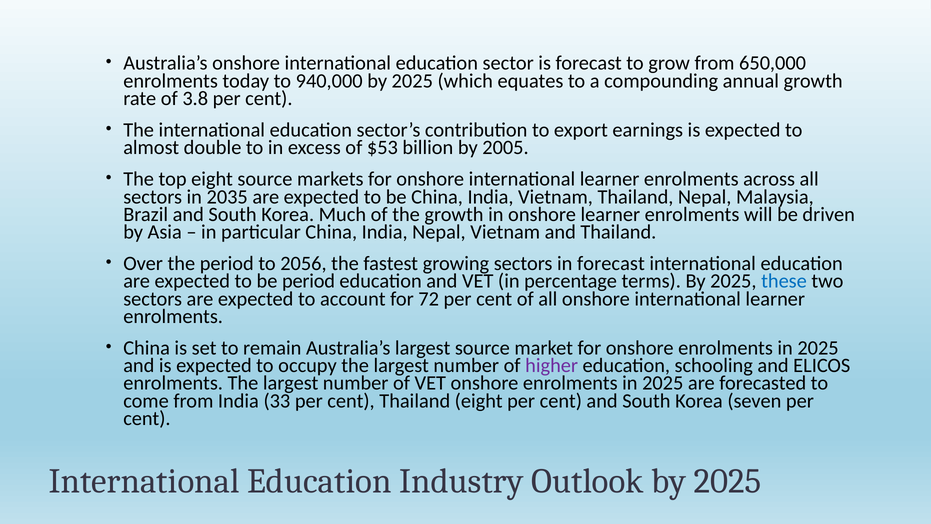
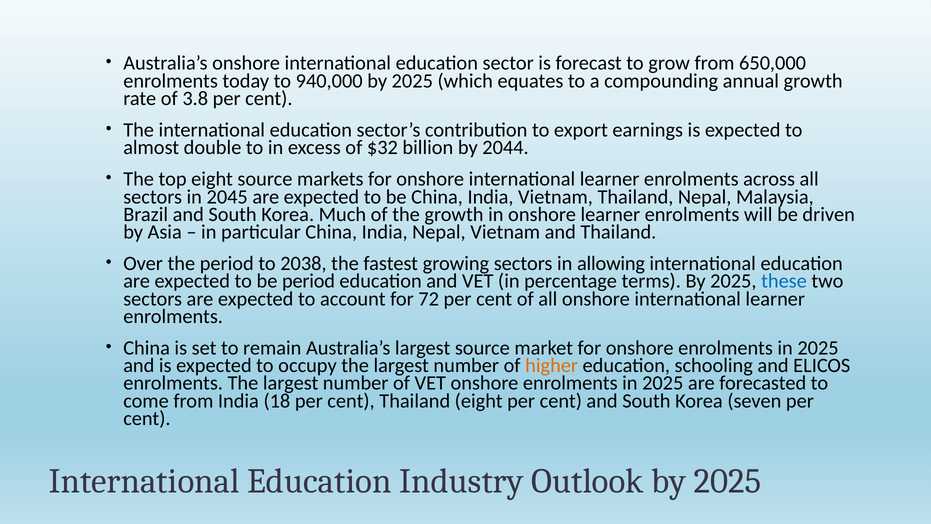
$53: $53 -> $32 (382, 148)
2005: 2005 -> 2044 (505, 148)
2035: 2035 -> 2045 (227, 197)
2056: 2056 -> 2038 (303, 264)
in forecast: forecast -> allowing (611, 264)
higher colour: purple -> orange (552, 365)
33: 33 -> 18 (277, 401)
